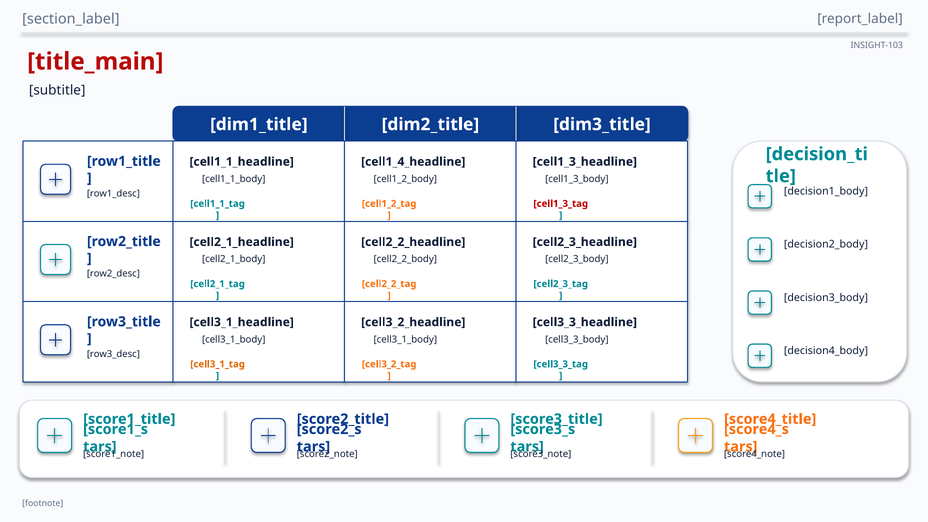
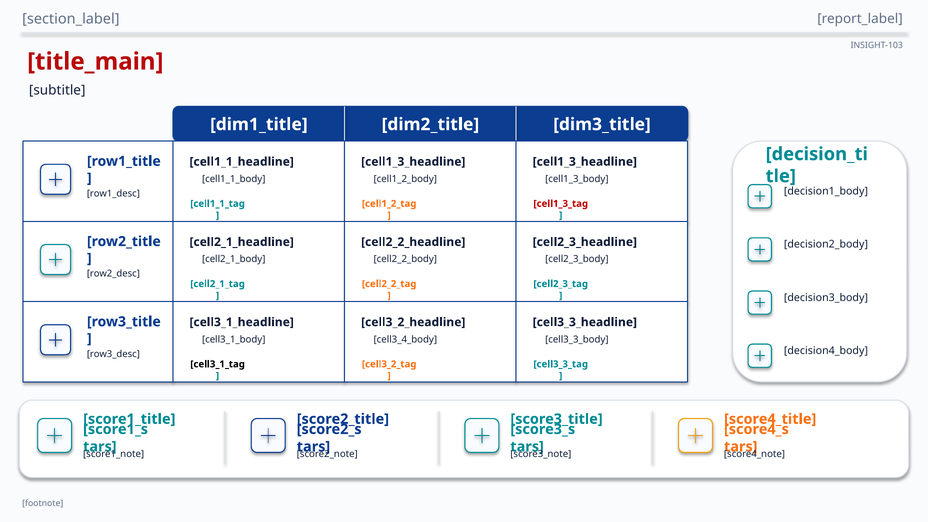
cell1_4_headline: cell1_4_headline -> cell1_3_headline (413, 162)
cell3_1_body: cell3_1_body -> cell3_4_body (405, 339)
cell3_1_tag colour: orange -> black (218, 364)
